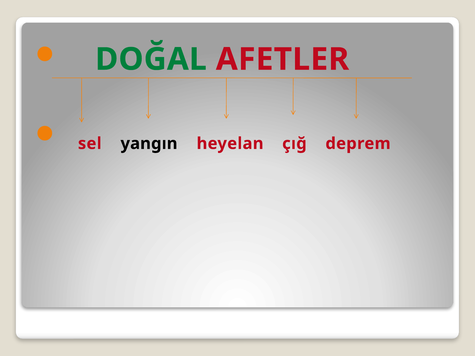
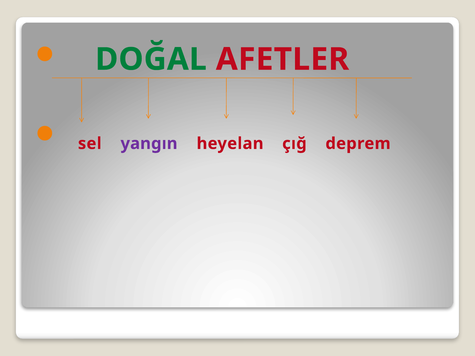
yangın colour: black -> purple (149, 144)
